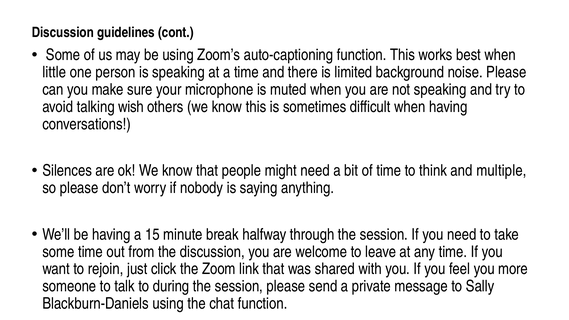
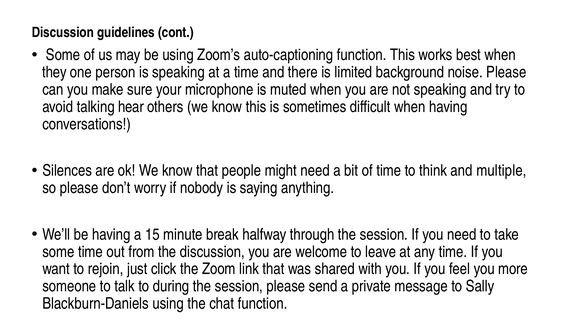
little: little -> they (54, 72)
wish: wish -> hear (131, 107)
